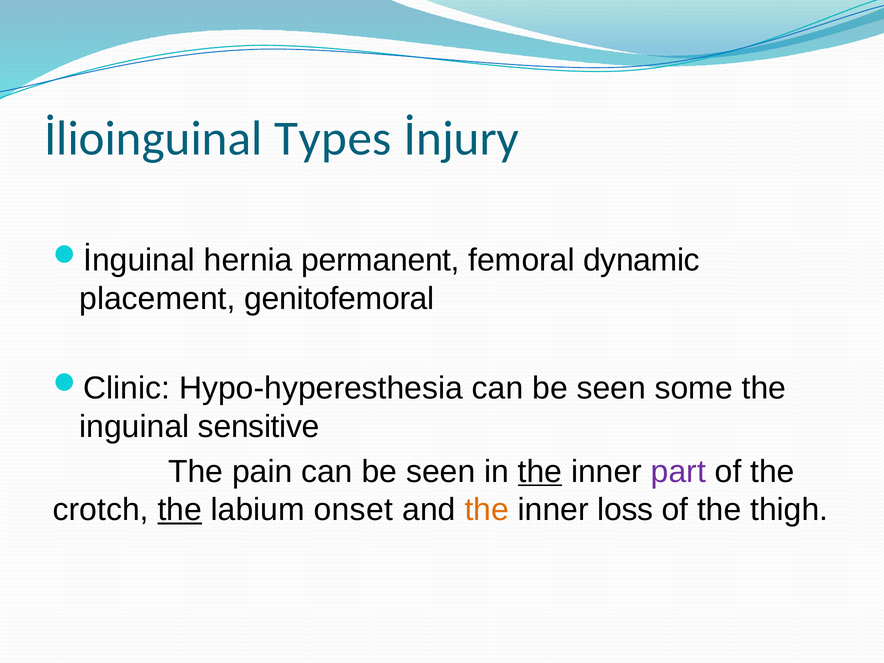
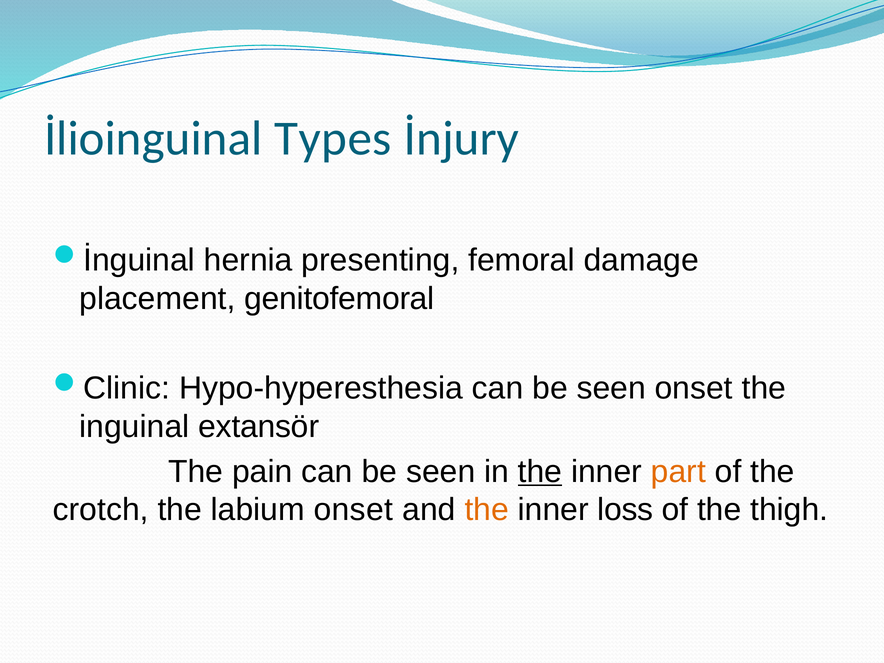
permanent: permanent -> presenting (380, 260)
dynamic: dynamic -> damage (641, 260)
seen some: some -> onset (694, 388)
sensitive: sensitive -> extansör (259, 427)
part colour: purple -> orange (678, 471)
the underline: present -> none (180, 510)
